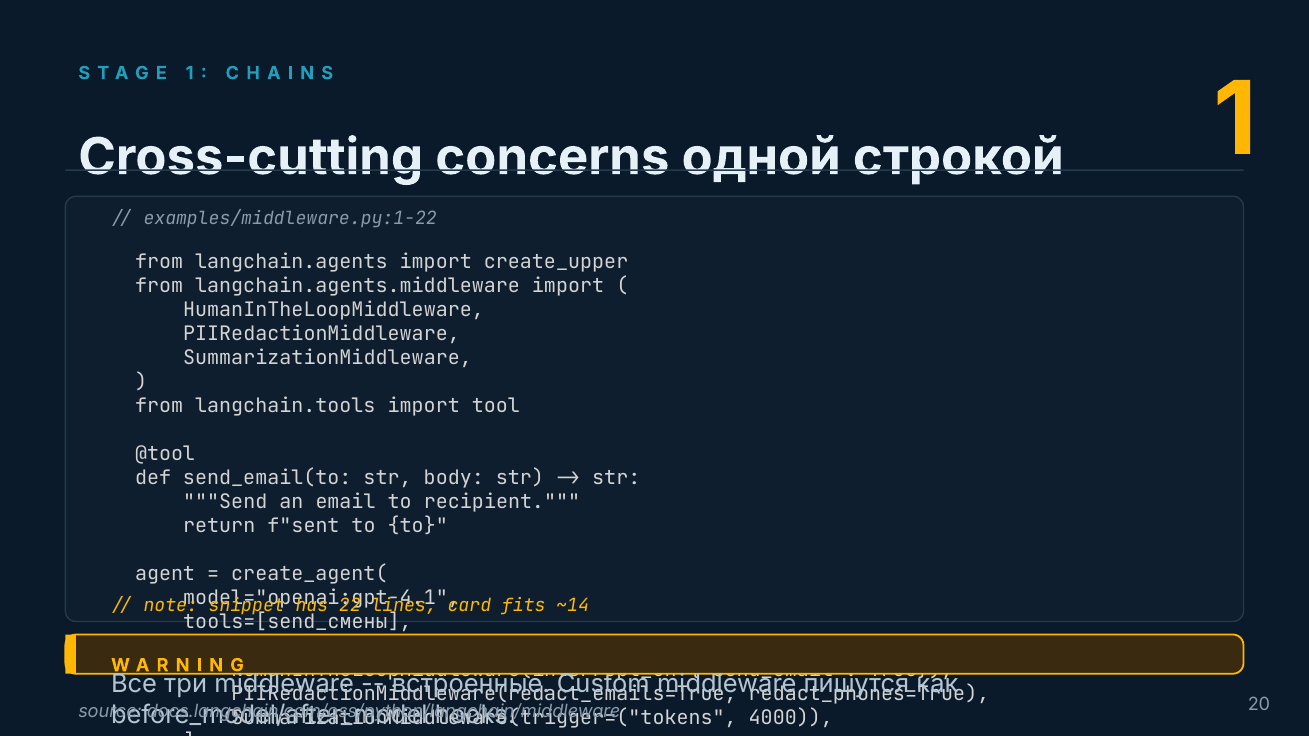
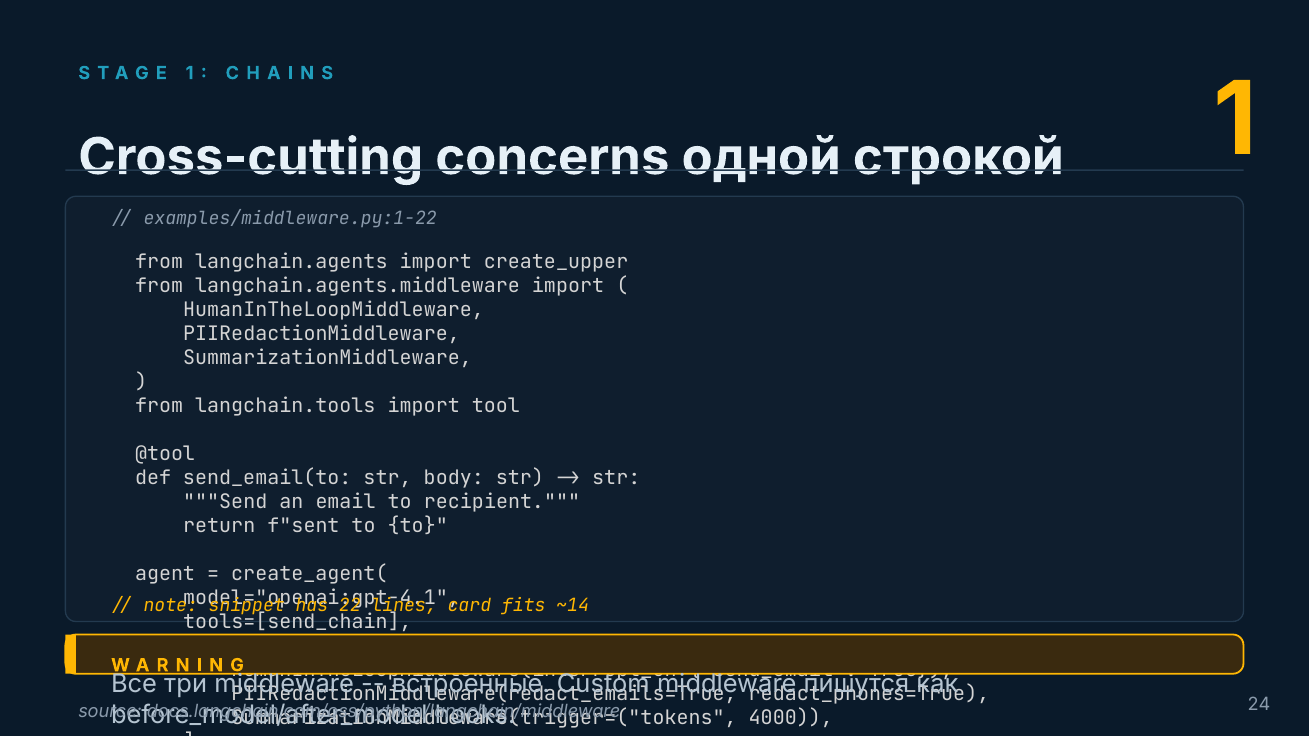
tools=[send_смены: tools=[send_смены -> tools=[send_chain (297, 622)
20: 20 -> 24 (1259, 705)
